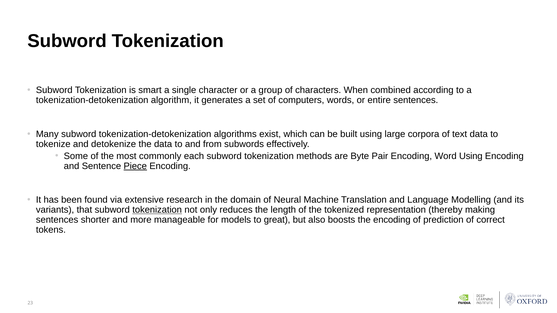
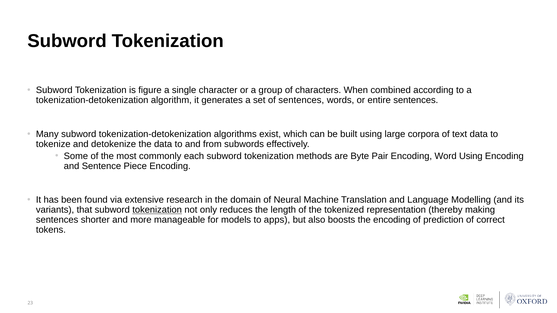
smart: smart -> figure (150, 90)
of computers: computers -> sentences (301, 100)
Piece underline: present -> none (135, 166)
great: great -> apps (277, 220)
